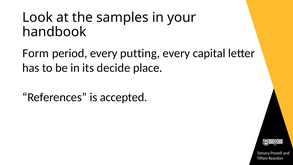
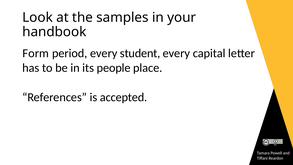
putting: putting -> student (140, 53)
decide: decide -> people (114, 68)
